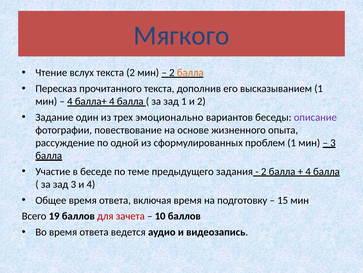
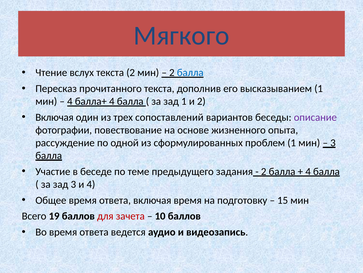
балла colour: orange -> blue (190, 72)
Задание: Задание -> Включая (54, 117)
эмоционально: эмоционально -> сопоставлений (169, 117)
